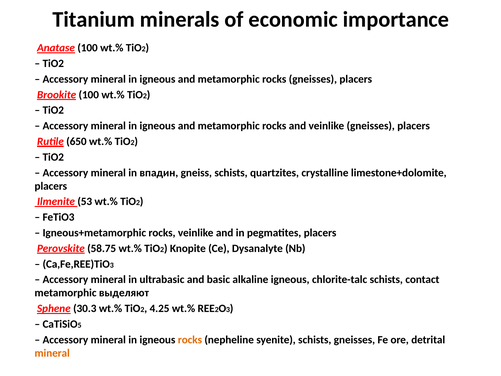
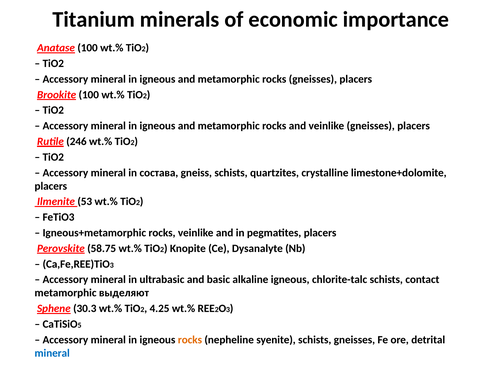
650: 650 -> 246 (76, 141)
впадин: впадин -> состава (159, 173)
mineral colour: orange -> blue (52, 353)
